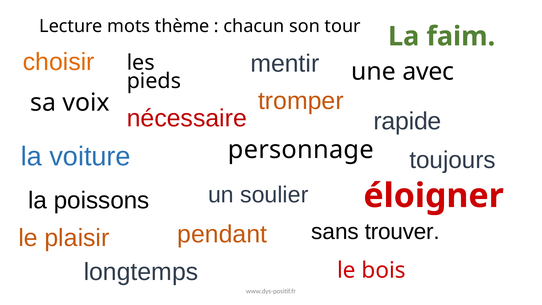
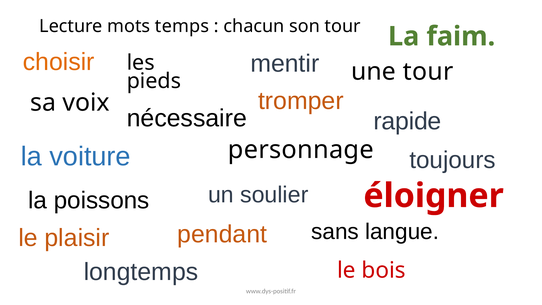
thème: thème -> temps (182, 26)
une avec: avec -> tour (428, 72)
nécessaire colour: red -> black (187, 118)
trouver: trouver -> langue (402, 232)
